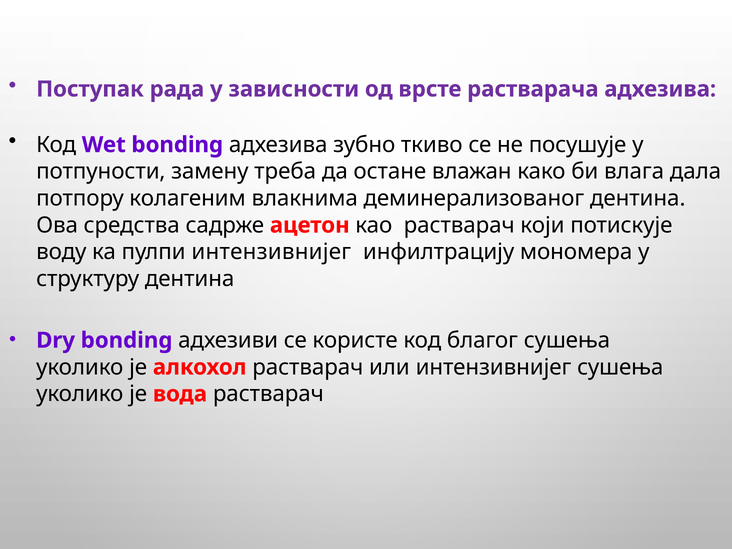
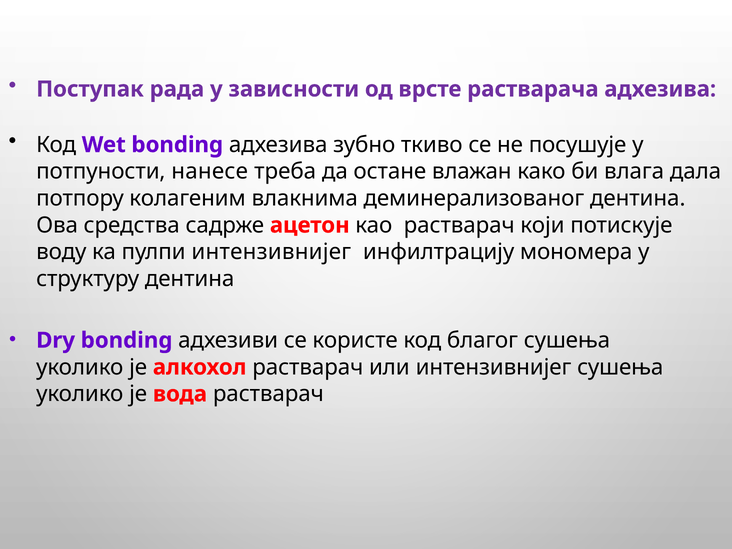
замену: замену -> нанесе (210, 172)
